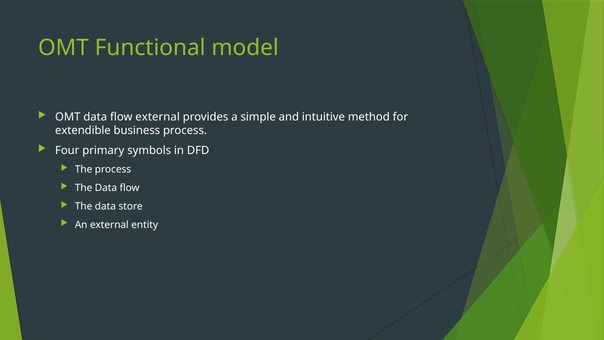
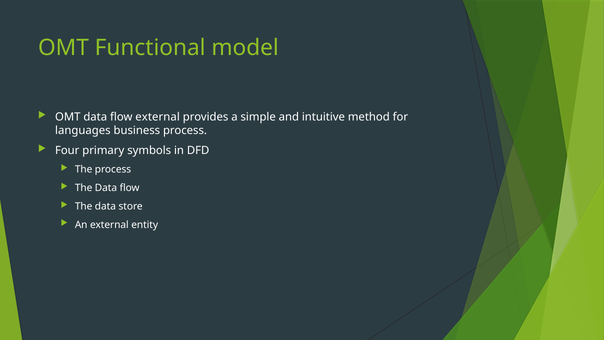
extendible: extendible -> languages (83, 130)
